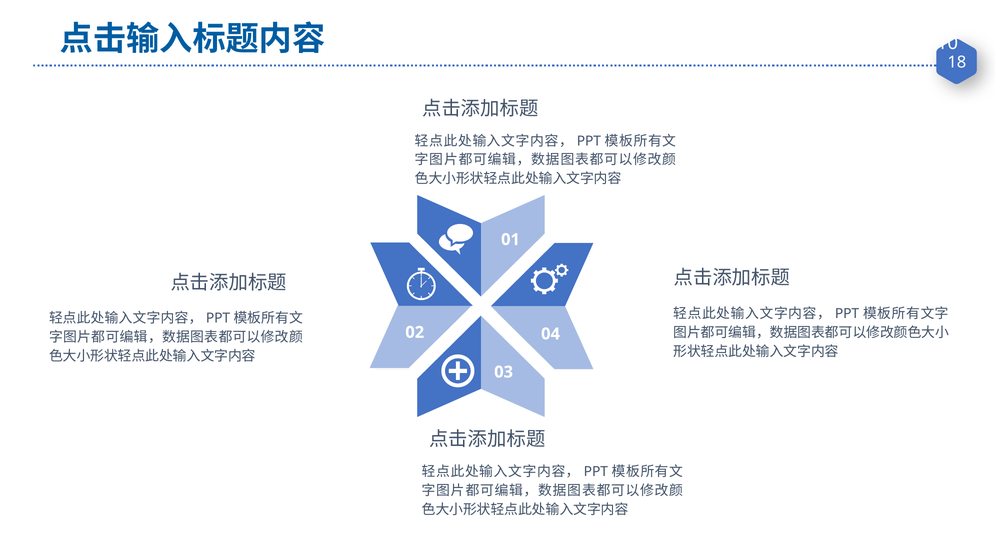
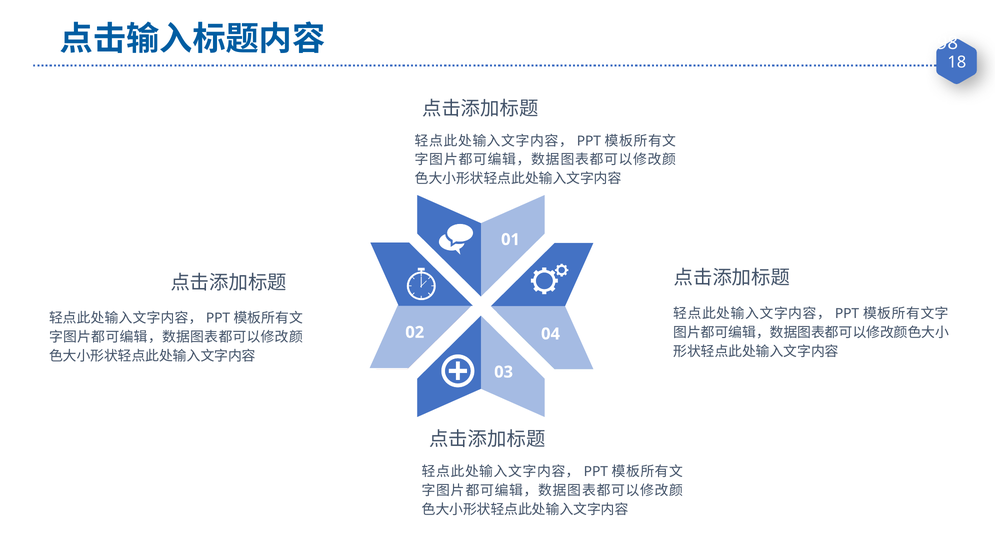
10: 10 -> 98 (947, 43)
